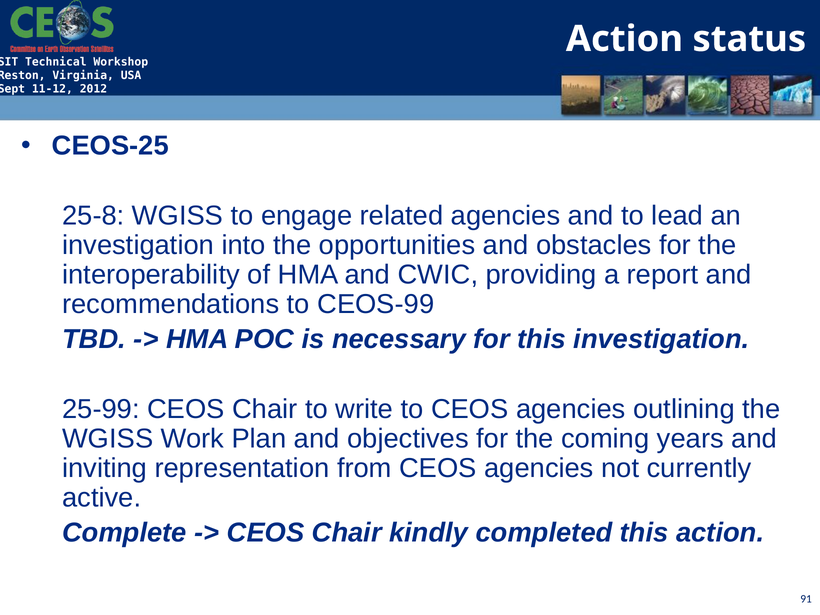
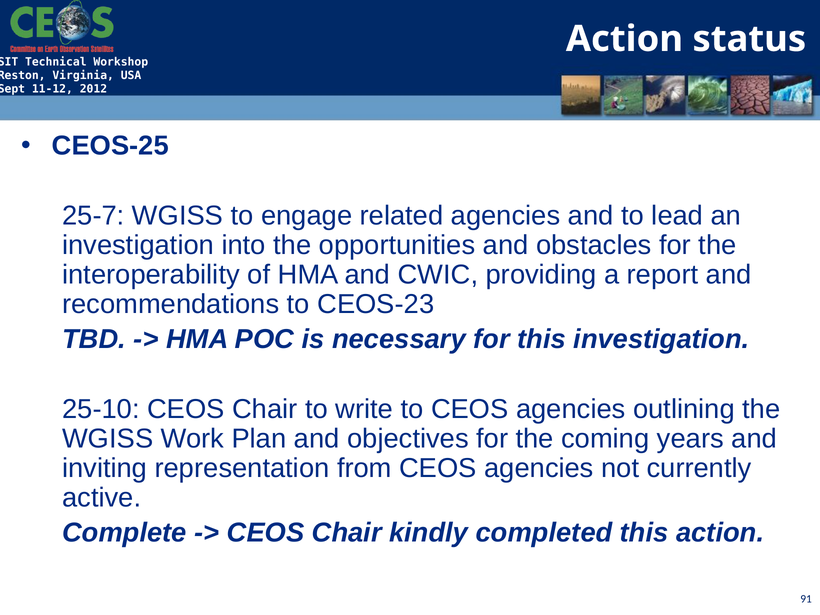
25-8: 25-8 -> 25-7 (93, 216)
CEOS-99: CEOS-99 -> CEOS-23 (376, 304)
25-99: 25-99 -> 25-10 (101, 409)
